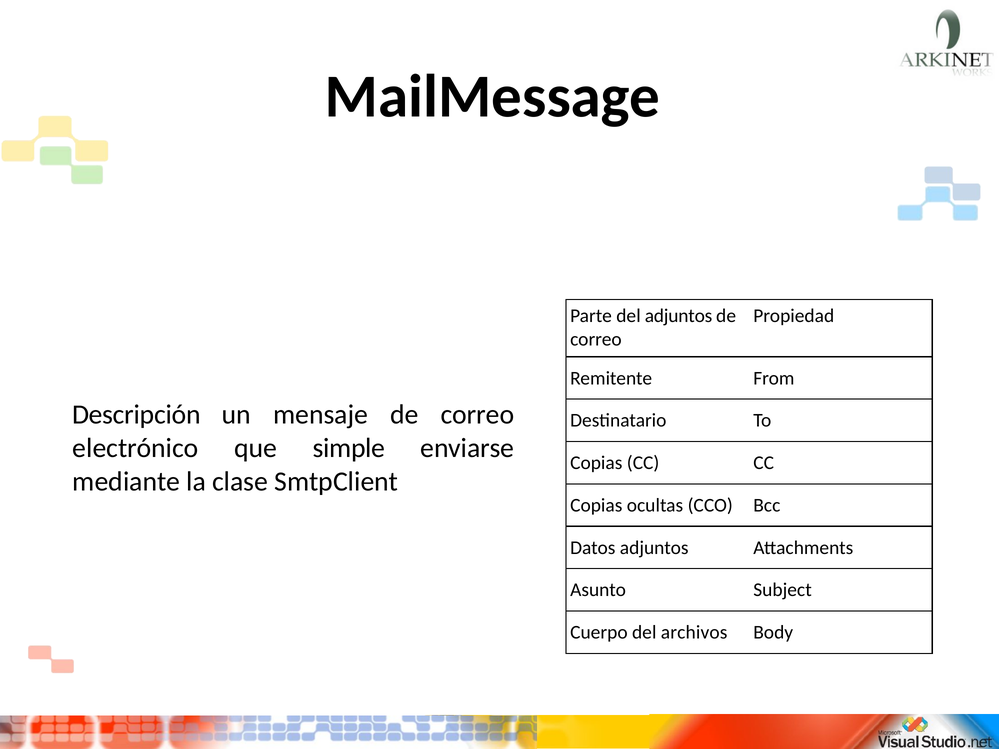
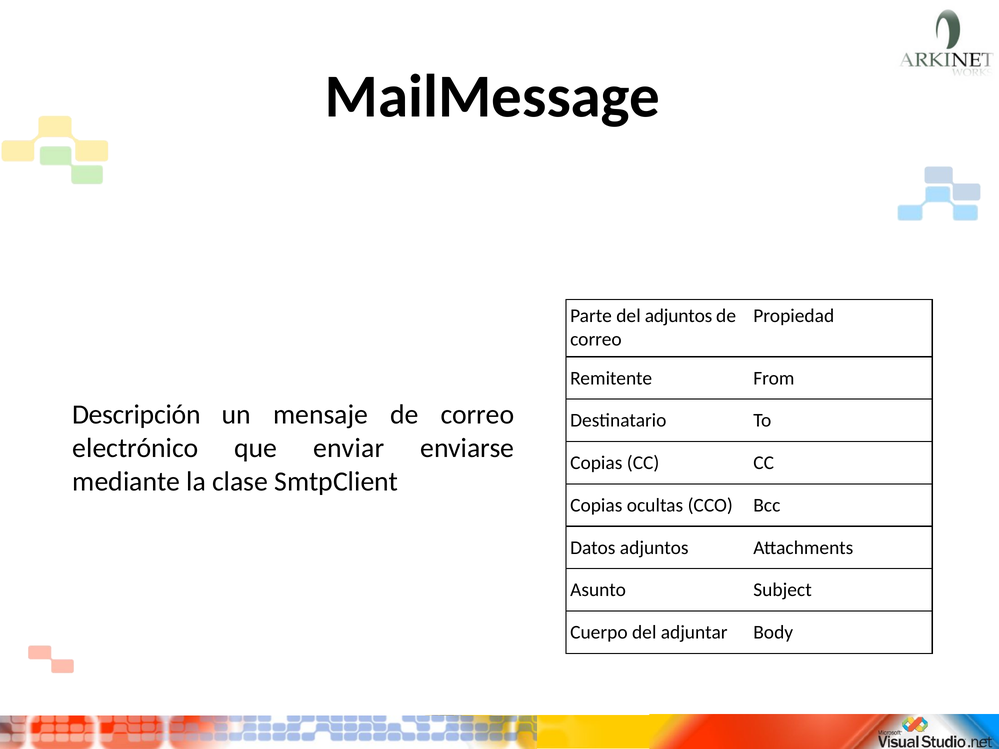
simple: simple -> enviar (349, 448)
archivos: archivos -> adjuntar (694, 633)
